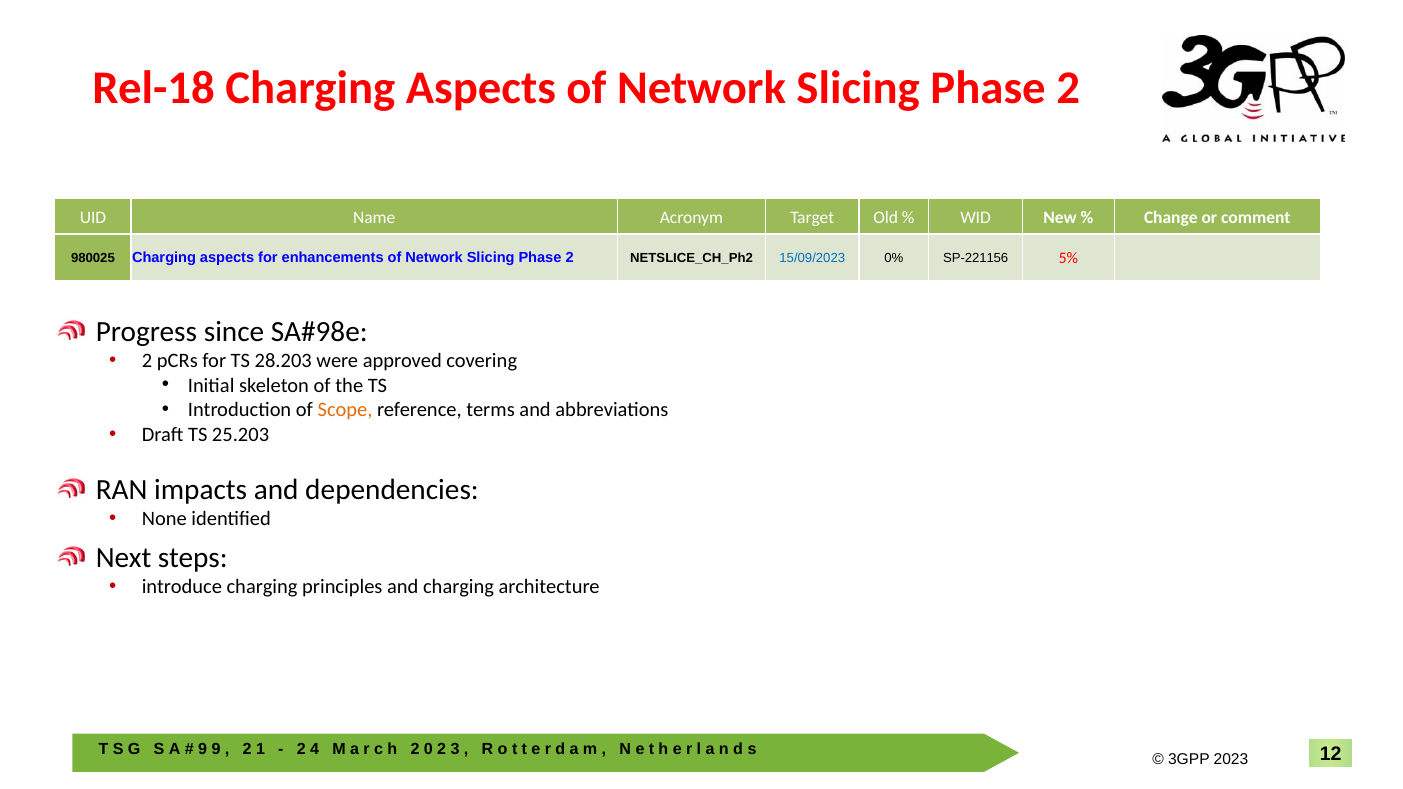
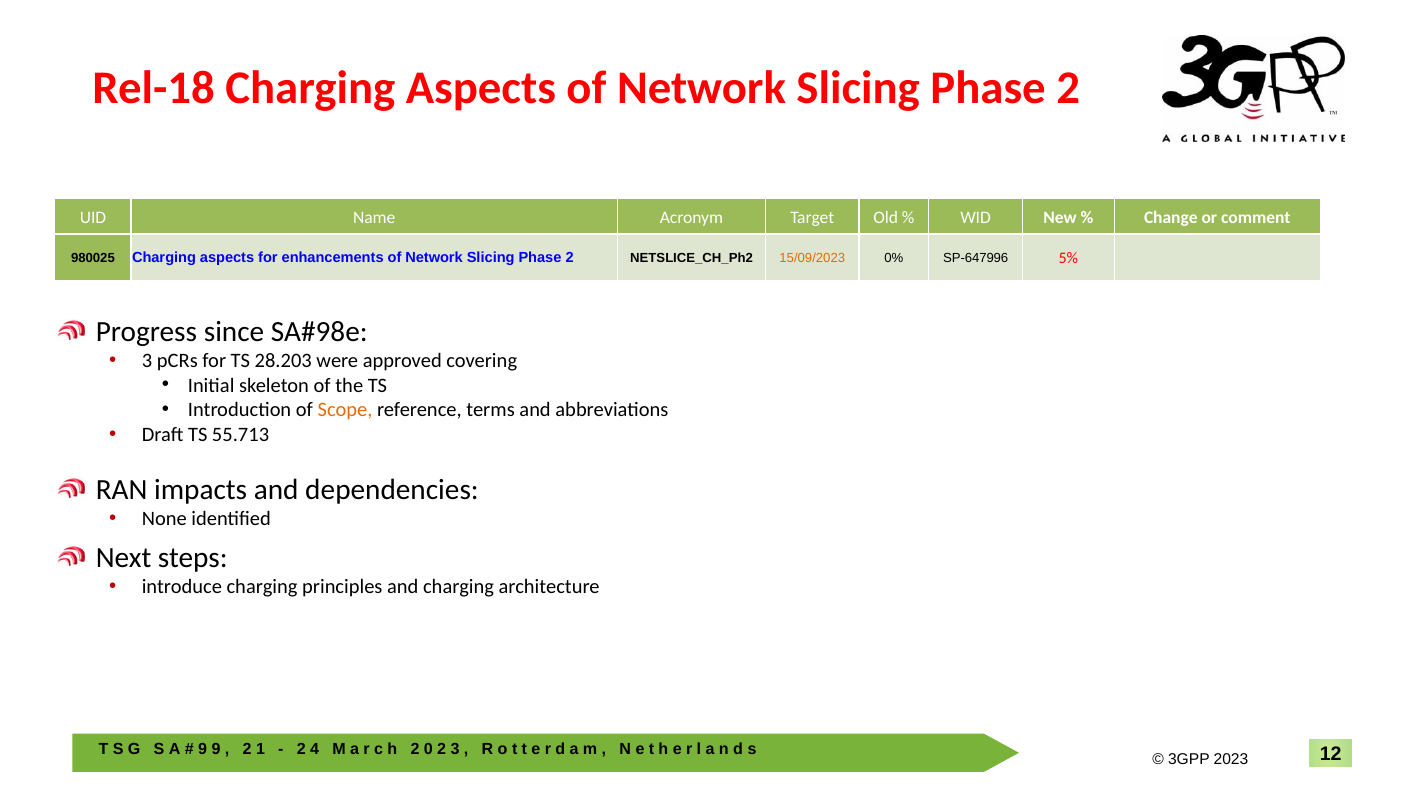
15/09/2023 colour: blue -> orange (812, 258)
SP-221156: SP-221156 -> SP-647996 (976, 258)
2: 2 -> 3 (147, 361)
25.203: 25.203 -> 55.713 (241, 435)
